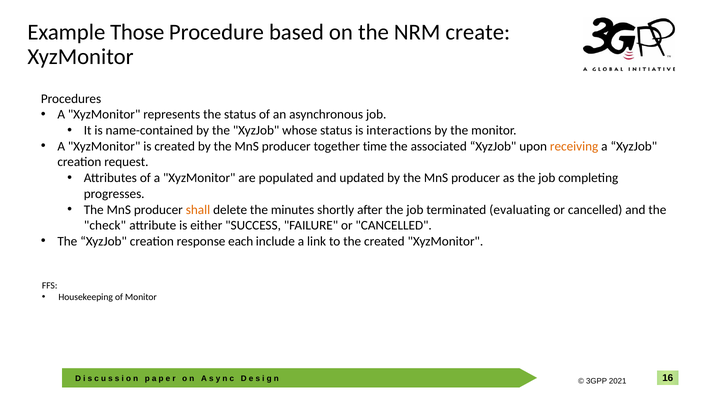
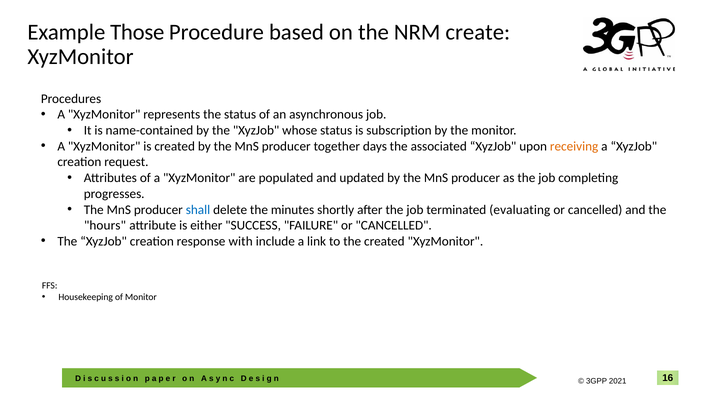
interactions: interactions -> subscription (399, 130)
time: time -> days (375, 146)
shall colour: orange -> blue (198, 210)
check: check -> hours (105, 225)
each: each -> with (241, 241)
